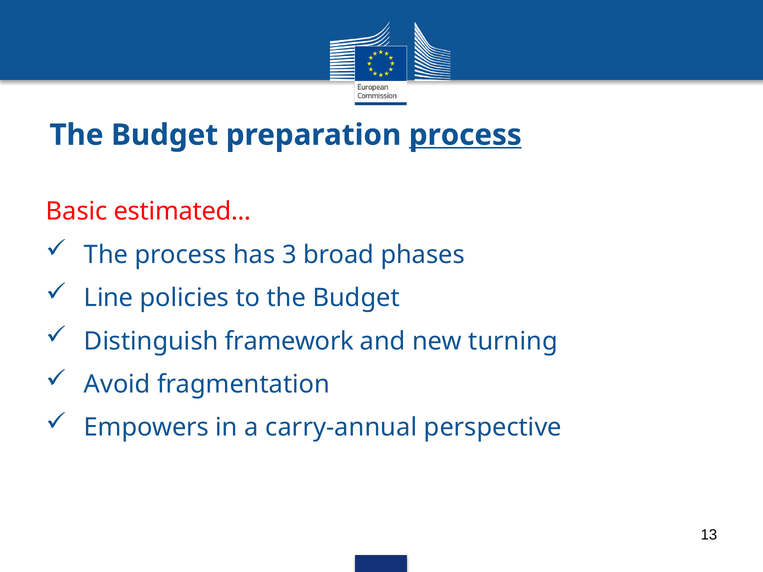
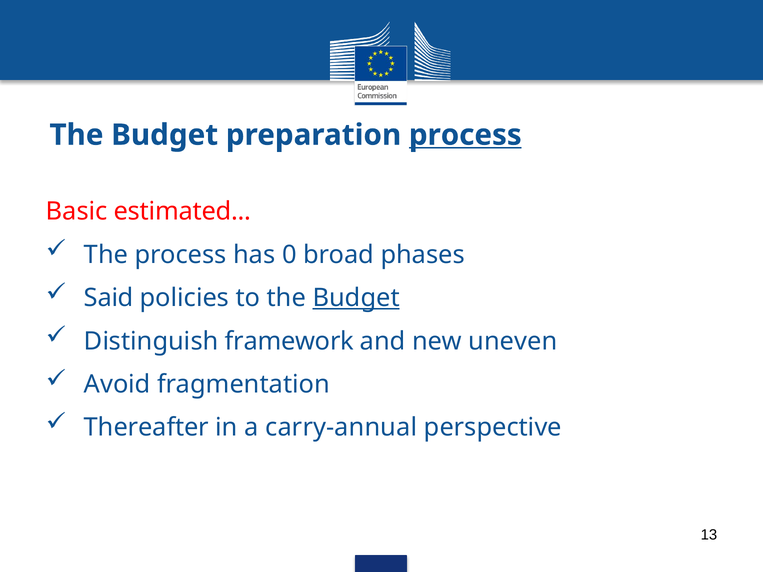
3: 3 -> 0 (289, 255)
Line: Line -> Said (109, 298)
Budget underline: none -> present (356, 298)
turning: turning -> uneven (513, 341)
Empowers: Empowers -> Thereafter (146, 428)
